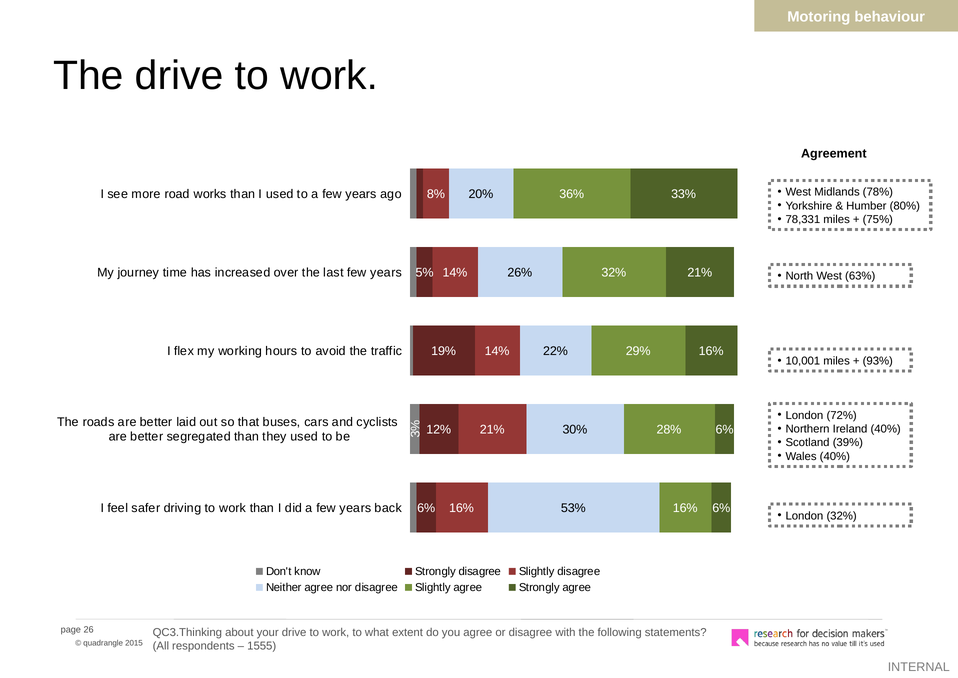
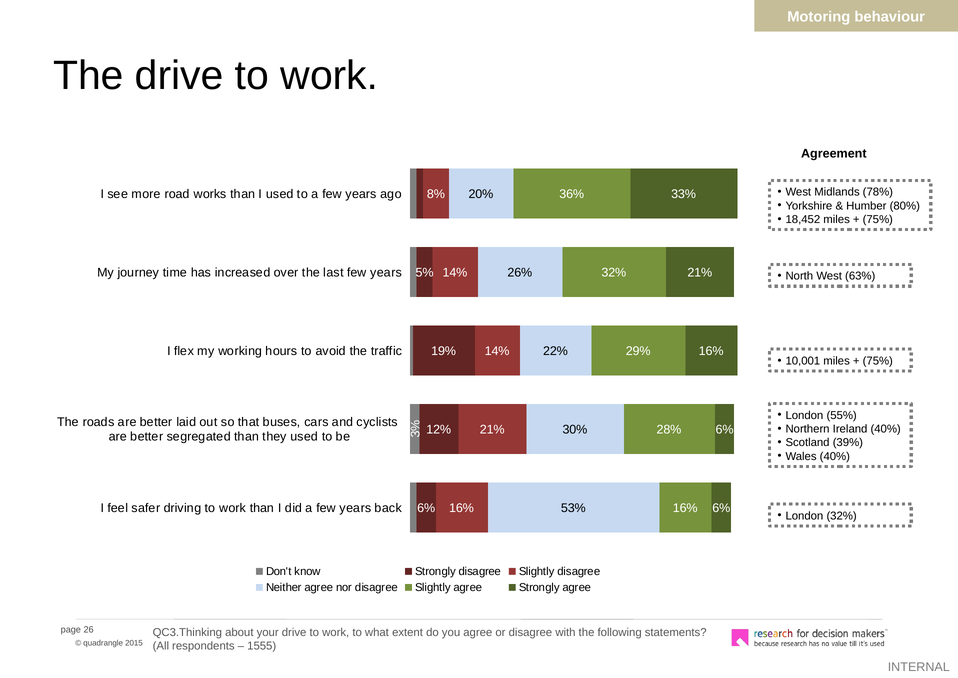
78,331: 78,331 -> 18,452 (803, 219)
93%: 93% -> 75% (878, 361)
72%: 72% -> 55% (842, 415)
